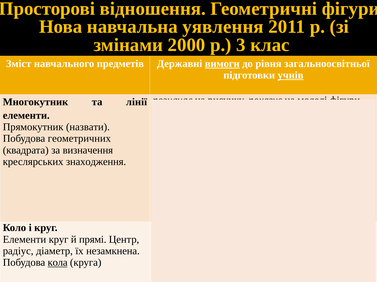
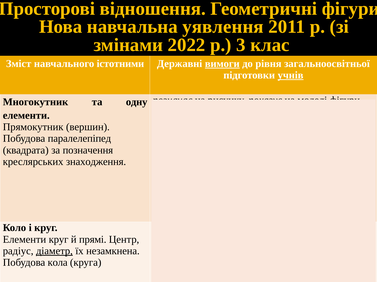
2000: 2000 -> 2022 (187, 45)
предметів: предметів -> істотними (120, 64)
лінії: лінії -> одну (137, 102)
назвати: назвати -> вершин (88, 127)
геометричних: геометричних -> паралелепіпед (79, 139)
визначення: визначення -> позначення (88, 150)
діаметр underline: none -> present (54, 252)
кола underline: present -> none (58, 263)
